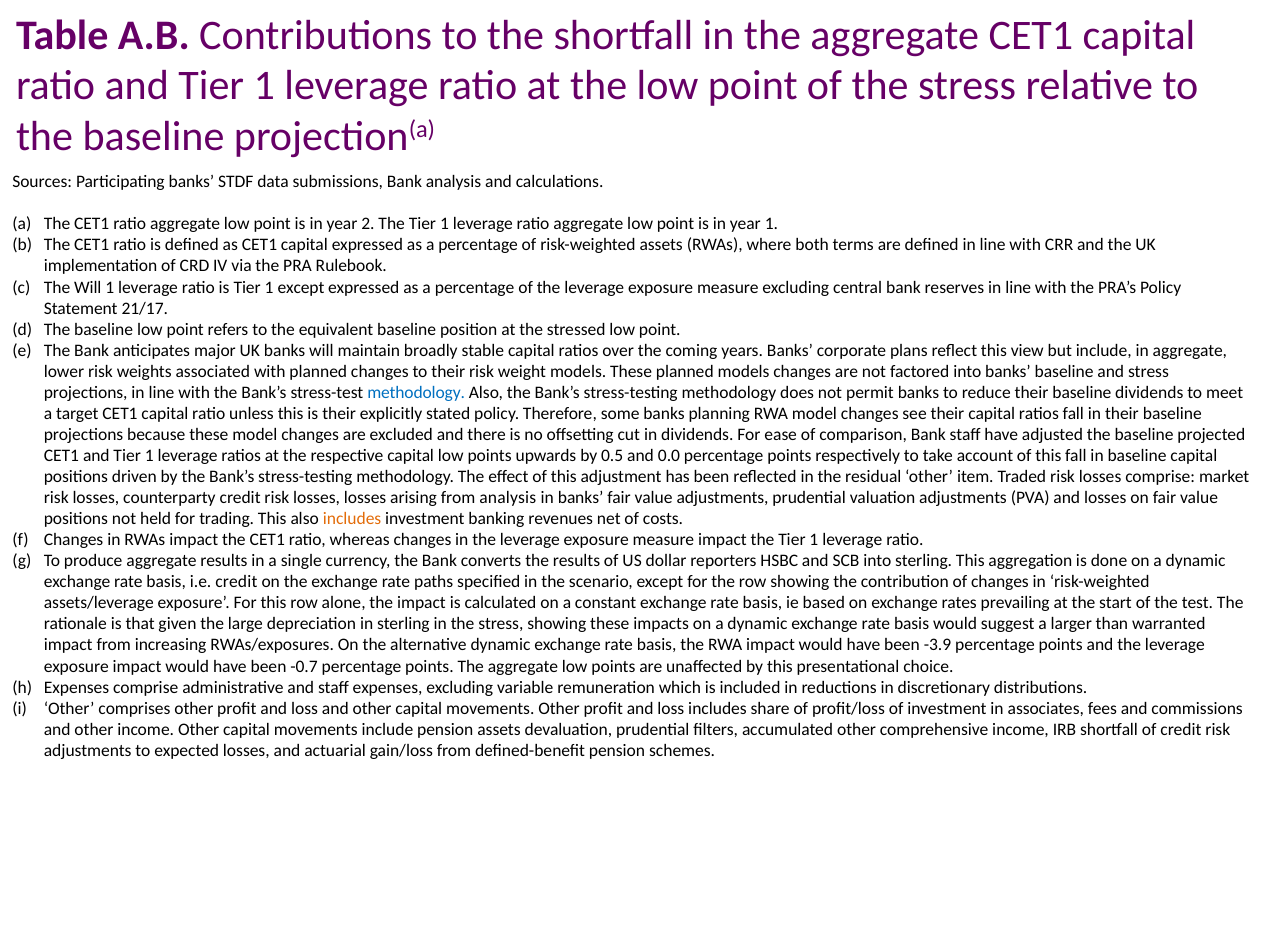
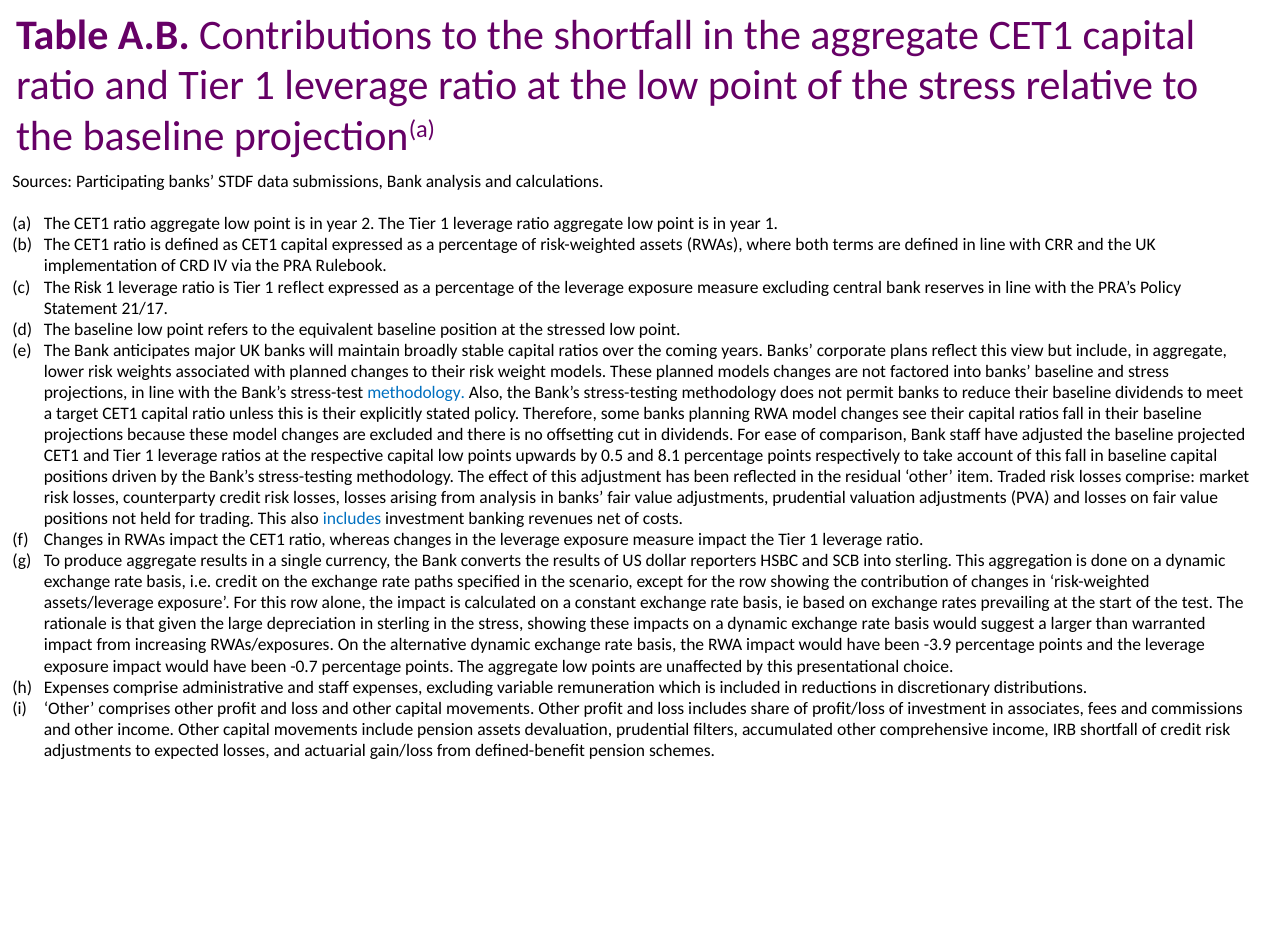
The Will: Will -> Risk (88, 287)
1 except: except -> reflect (301, 287)
0.0: 0.0 -> 8.1 (669, 456)
includes colour: orange -> blue (352, 519)
